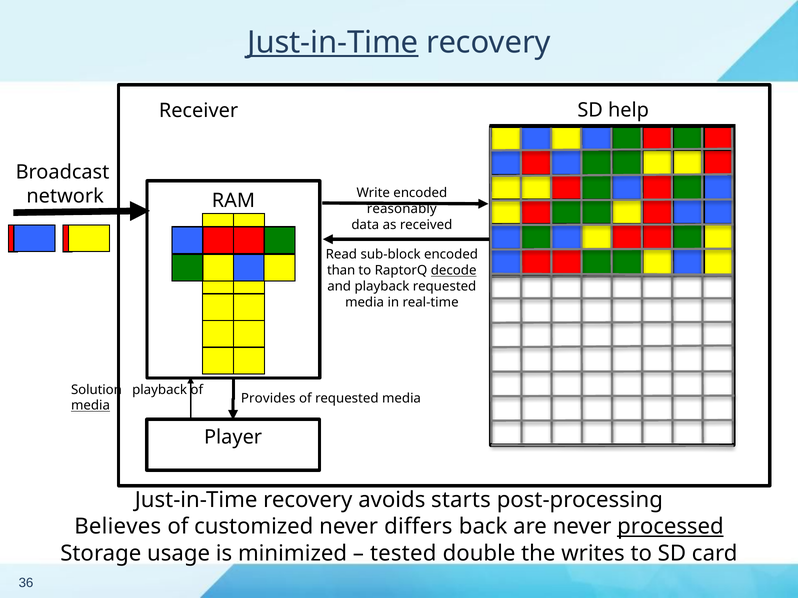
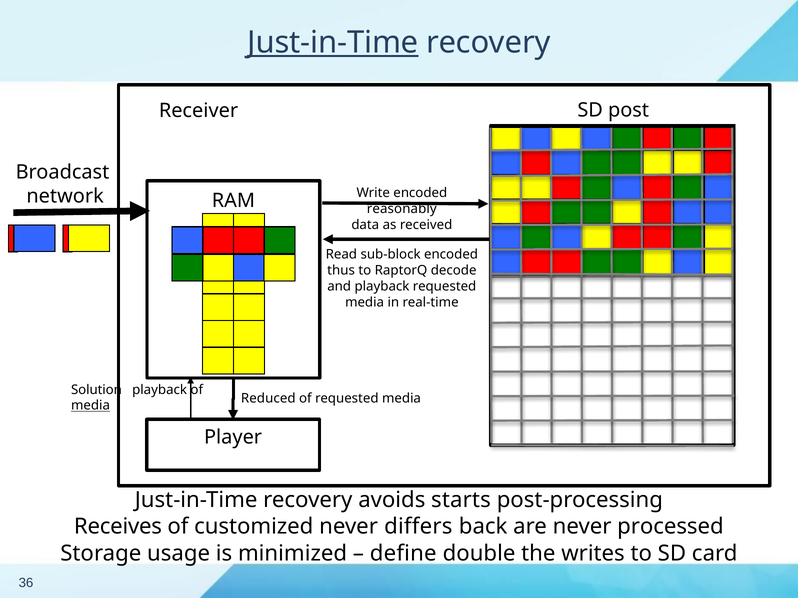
help: help -> post (629, 110)
than: than -> thus (341, 271)
decode underline: present -> none (454, 271)
Provides: Provides -> Reduced (268, 399)
Believes: Believes -> Receives (118, 527)
processed underline: present -> none (670, 527)
tested: tested -> define (403, 554)
